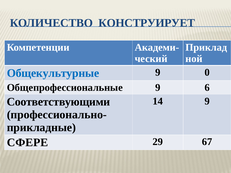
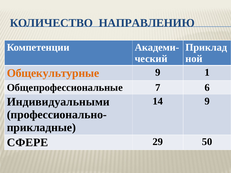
КОНСТРУИРУЕТ: КОНСТРУИРУЕТ -> НАПРАВЛЕНИЮ (147, 23)
Общекультурные colour: blue -> orange (53, 73)
0: 0 -> 1 (207, 72)
Общепрофессиональные 9: 9 -> 7 (158, 88)
Соответствующими: Соответствующими -> Индивидуальными (58, 102)
67: 67 -> 50 (207, 142)
